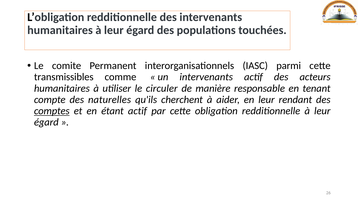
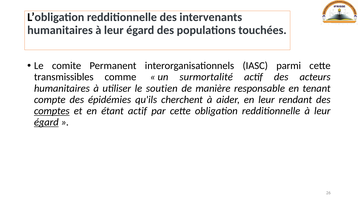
un intervenants: intervenants -> surmortalité (206, 77)
circuler: circuler -> soutien (162, 88)
naturelles: naturelles -> épidémies (110, 99)
égard underline: none -> present (46, 122)
